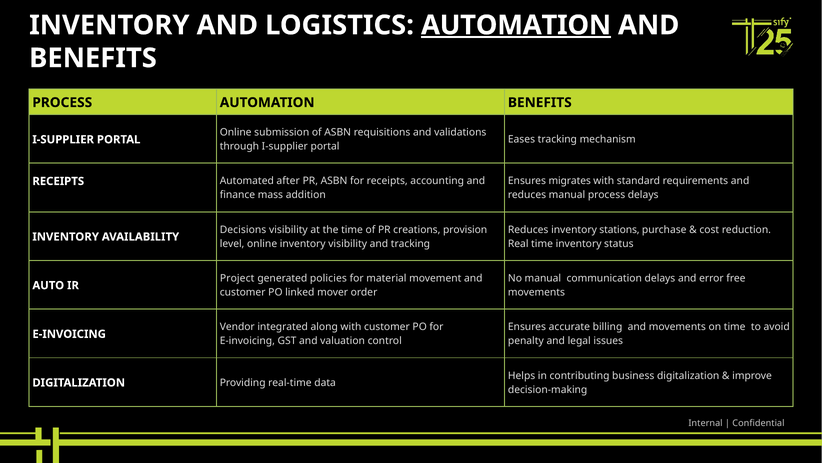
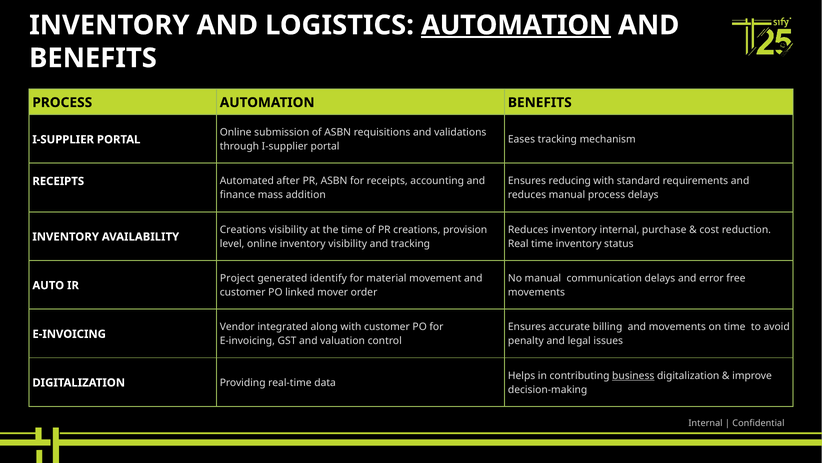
migrates: migrates -> reducing (570, 181)
Decisions: Decisions -> Creations (243, 229)
inventory stations: stations -> internal (619, 229)
policies: policies -> identify (328, 278)
business underline: none -> present (633, 375)
